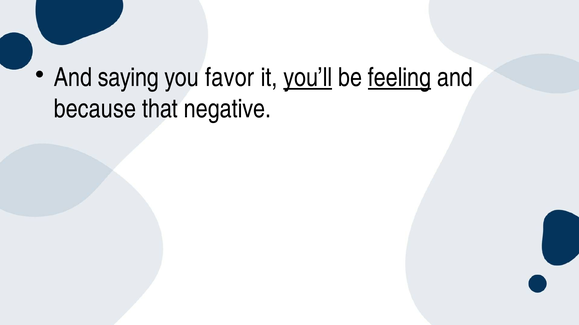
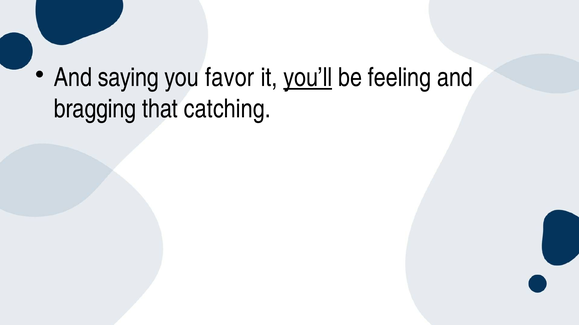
feeling underline: present -> none (400, 78)
because: because -> bragging (95, 109)
negative: negative -> catching (227, 109)
